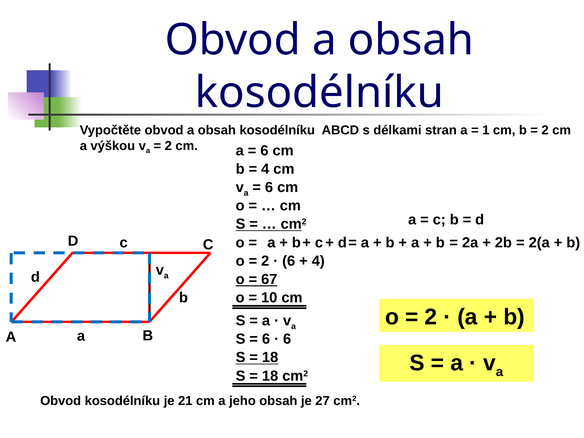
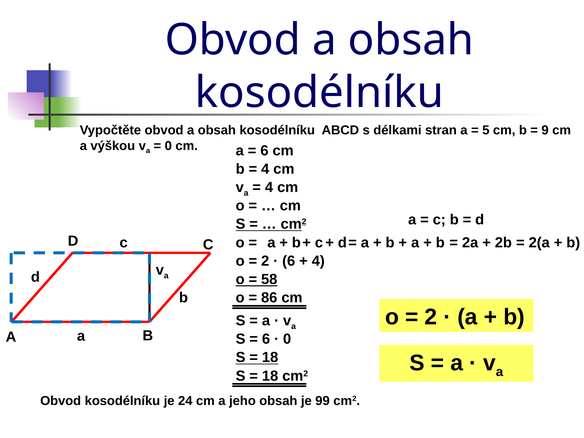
1: 1 -> 5 (486, 130)
2: 2 -> 9 (545, 130)
2: 2 -> 0 (168, 146)
6: 6 -> 4 (269, 187)
67: 67 -> 58 (269, 279)
10: 10 -> 86 (269, 298)
6: 6 -> 0 (287, 339)
21: 21 -> 24 (185, 401)
27: 27 -> 99 (323, 401)
